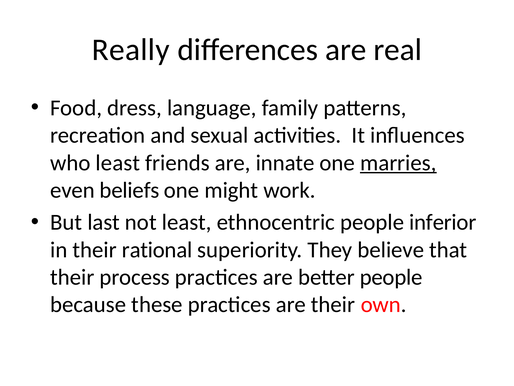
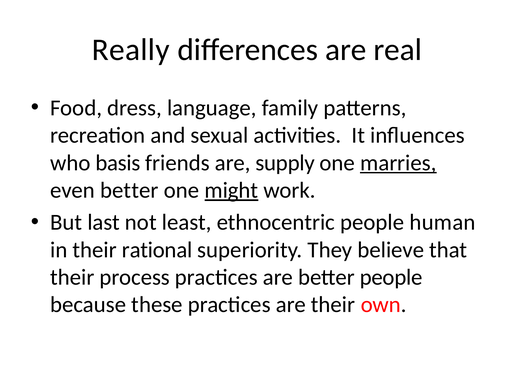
who least: least -> basis (118, 163)
innate: innate -> supply (285, 163)
even beliefs: beliefs -> better (129, 190)
might underline: none -> present (231, 190)
inferior: inferior -> human (443, 222)
